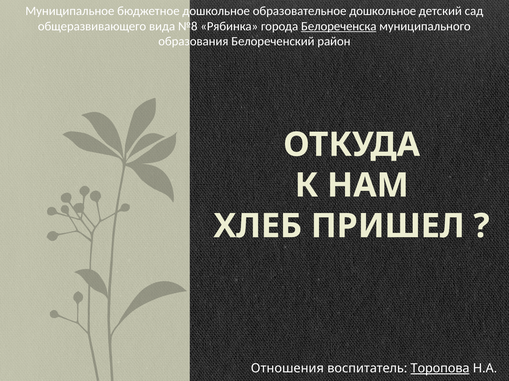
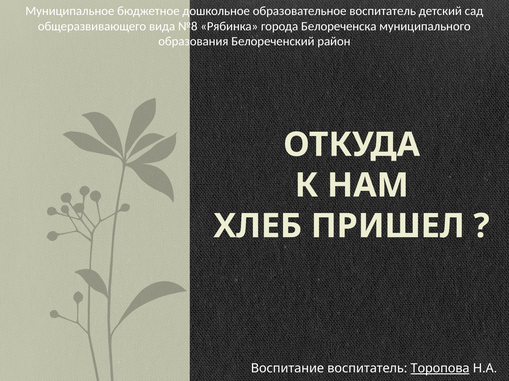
образовательное дошкольное: дошкольное -> воспитатель (383, 11)
Белореченска underline: present -> none (339, 26)
Отношения: Отношения -> Воспитание (287, 369)
